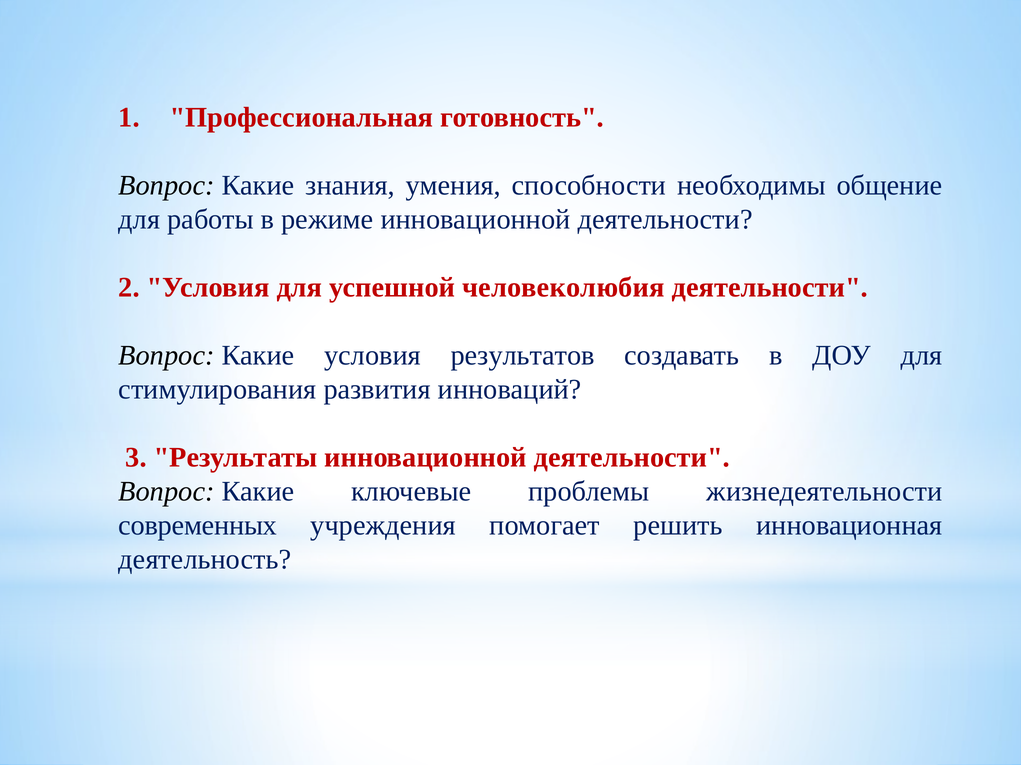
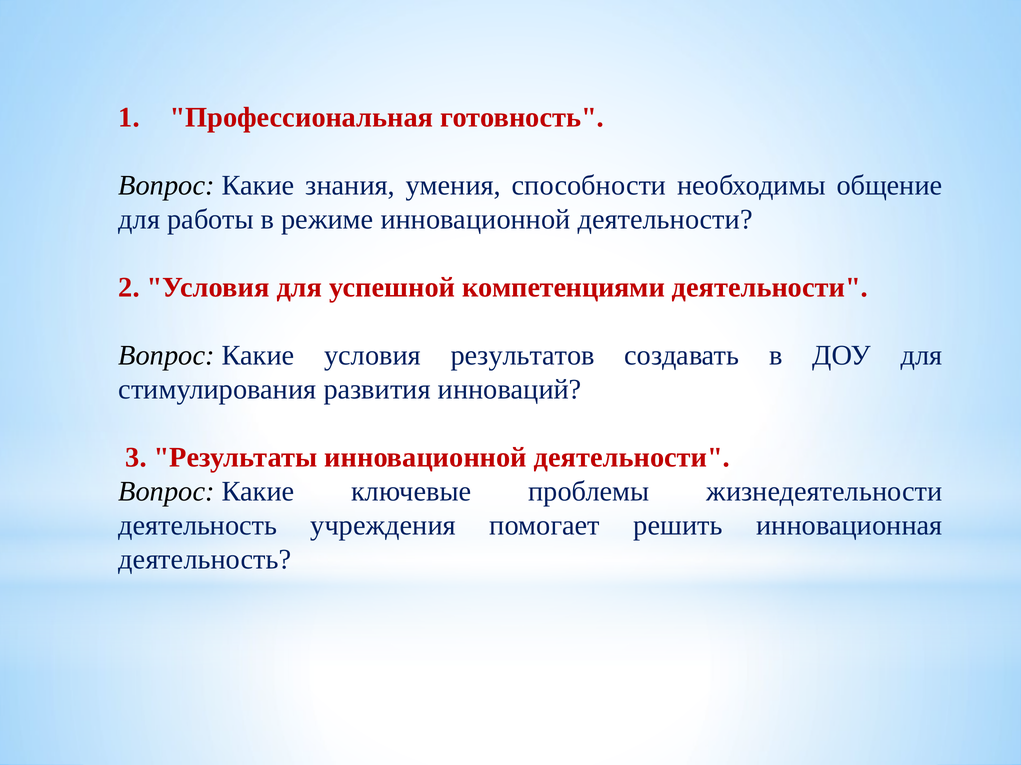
человеколюбия: человеколюбия -> компетенциями (564, 288)
современных: современных -> деятельность (198, 526)
